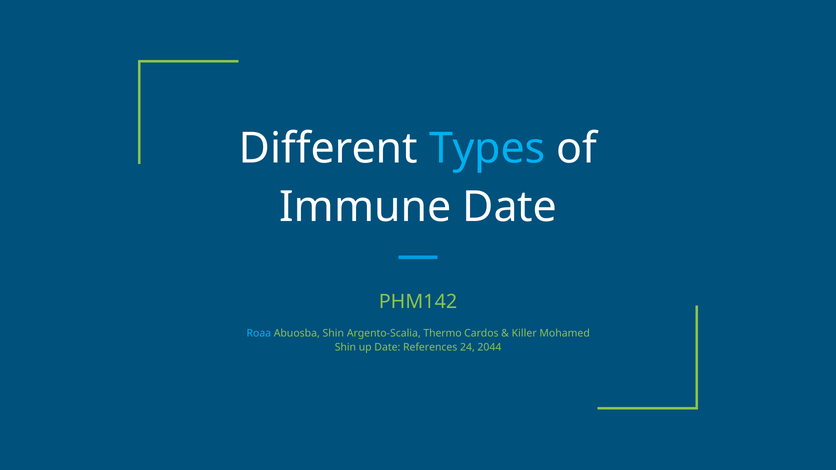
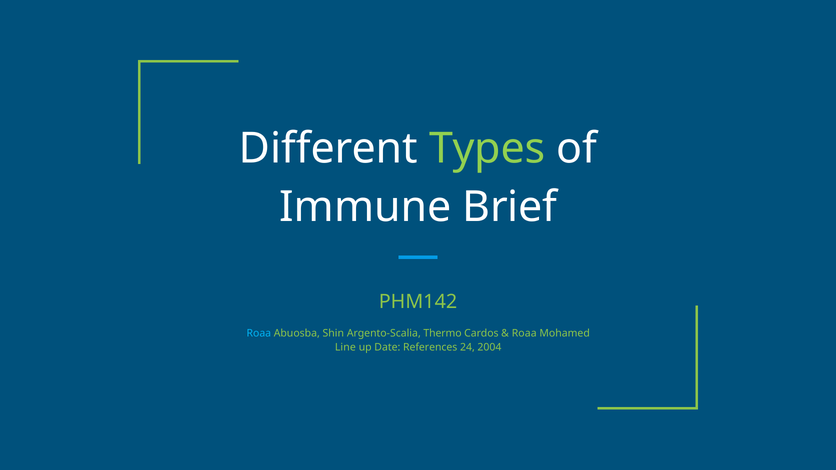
Types colour: light blue -> light green (487, 149)
Immune Date: Date -> Brief (510, 207)
Killer: Killer -> Roaa (524, 334)
Shin: Shin -> Line (345, 348)
2044: 2044 -> 2004 (489, 348)
